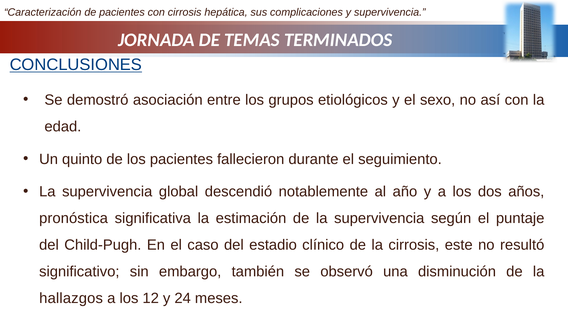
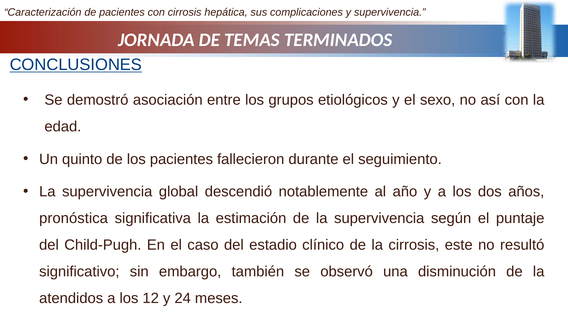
hallazgos: hallazgos -> atendidos (71, 298)
